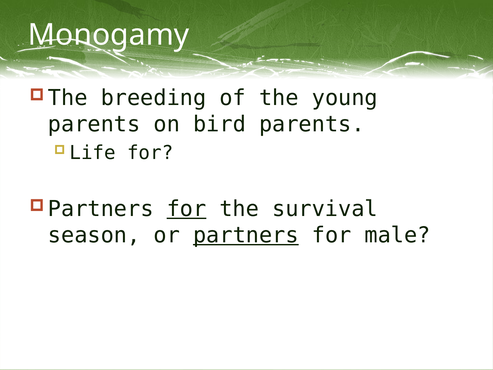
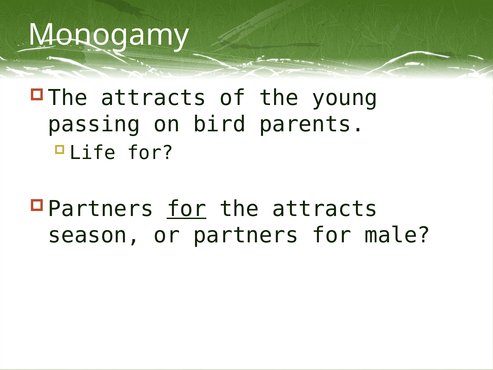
breeding: breeding -> attracts (154, 98)
parents: parents -> passing (94, 124)
the survival: survival -> attracts (325, 209)
partners underline: present -> none (246, 235)
